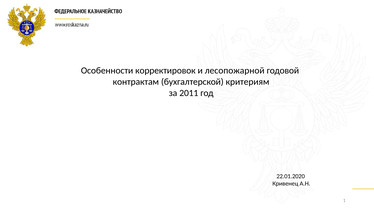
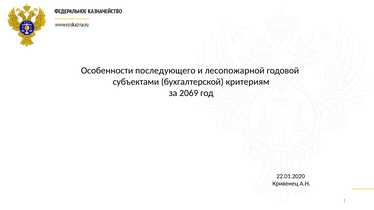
корректировок: корректировок -> последующего (165, 71)
контрактам: контрактам -> субъектами (136, 82)
2011: 2011 -> 2069 (189, 93)
